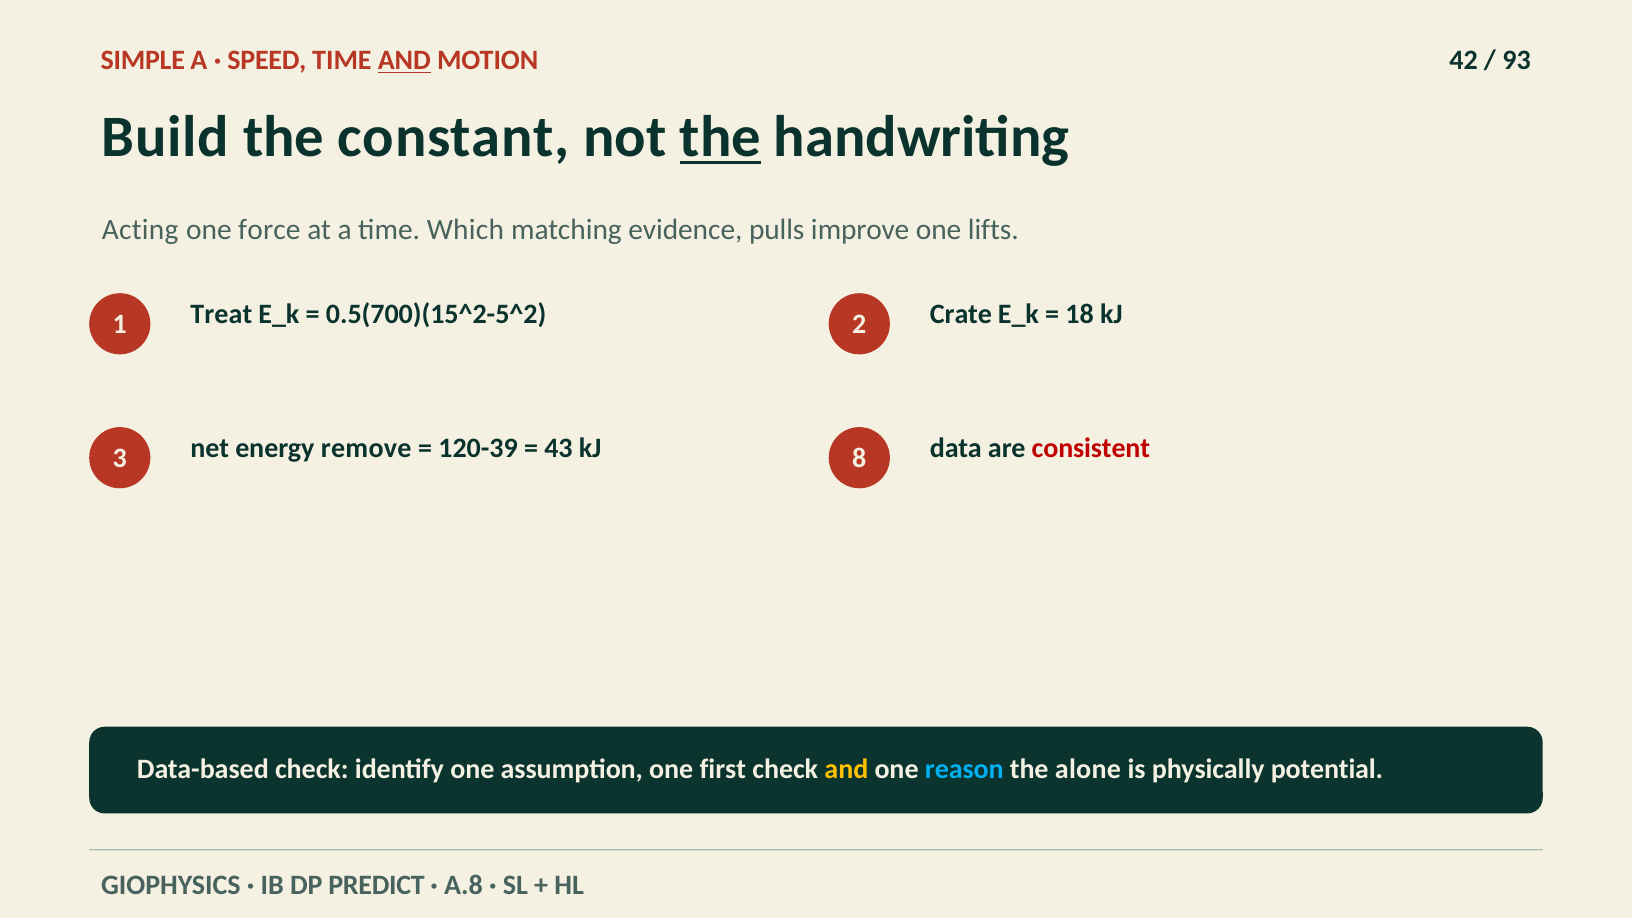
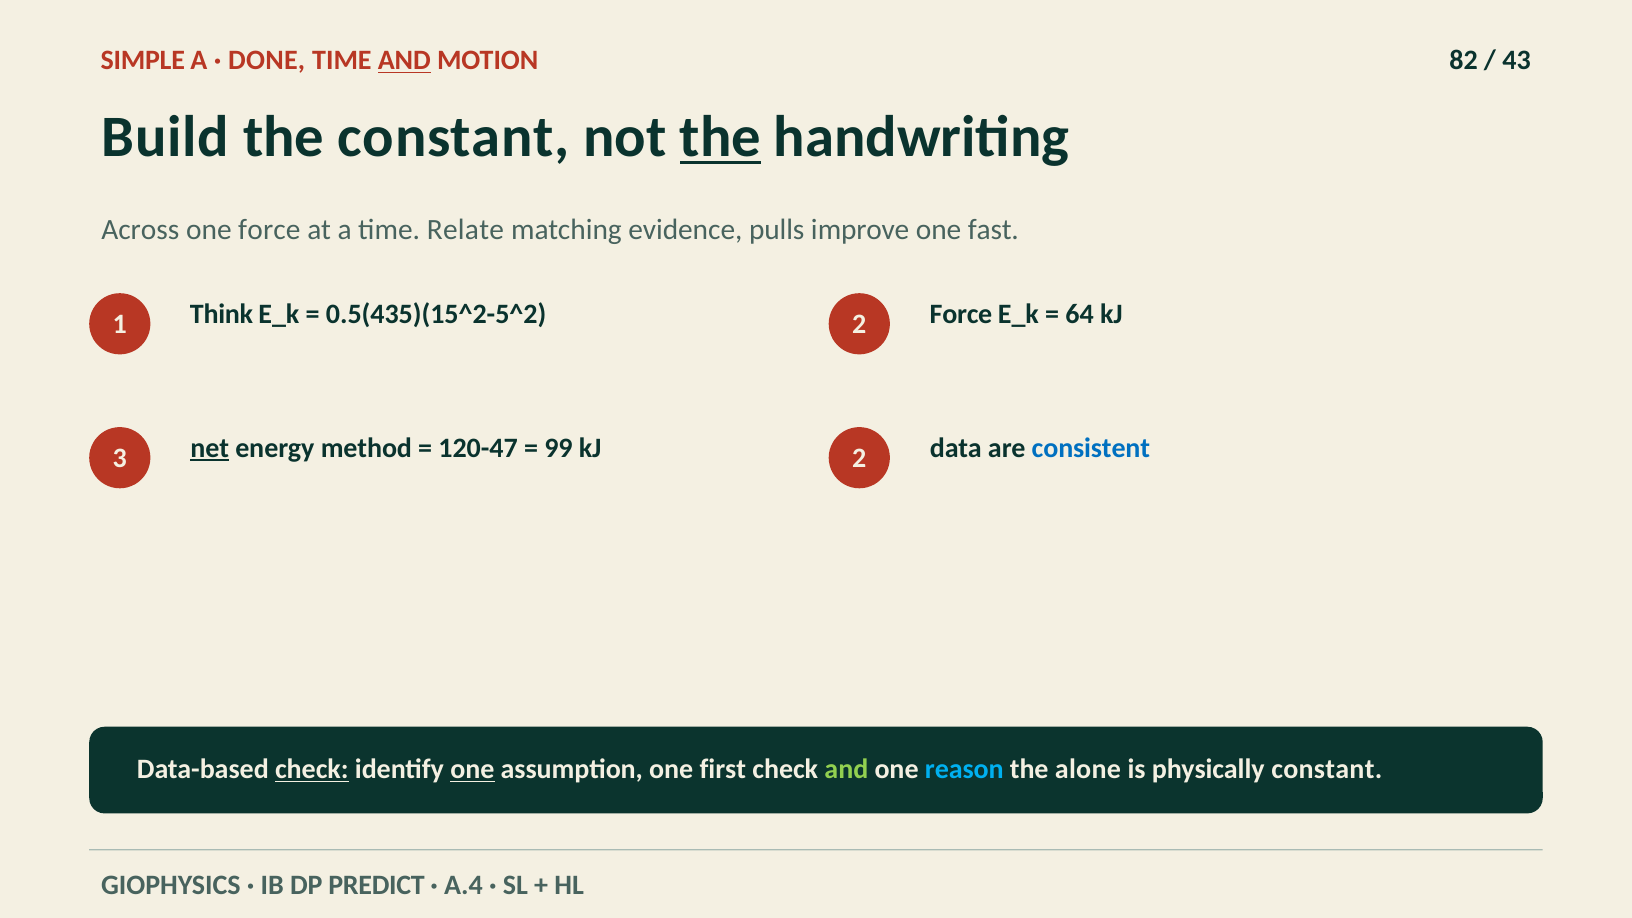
SPEED: SPEED -> DONE (267, 61)
42: 42 -> 82 (1464, 61)
93: 93 -> 43 (1516, 61)
Acting: Acting -> Across (140, 230)
Which: Which -> Relate (465, 230)
lifts: lifts -> fast (993, 230)
Treat: Treat -> Think (222, 314)
0.5(700)(15^2-5^2: 0.5(700)(15^2-5^2 -> 0.5(435)(15^2-5^2 (436, 314)
2 Crate: Crate -> Force (961, 314)
18: 18 -> 64 (1080, 314)
net underline: none -> present (210, 448)
remove: remove -> method (366, 448)
120-39: 120-39 -> 120-47 (478, 448)
43: 43 -> 99 (558, 448)
kJ 8: 8 -> 2 (859, 458)
consistent colour: red -> blue (1091, 448)
check underline: none -> present (312, 769)
one underline: none -> present (472, 769)
and colour: yellow -> light green (846, 769)
physically potential: potential -> constant (1327, 769)
A.8: A.8 -> A.4 (463, 885)
